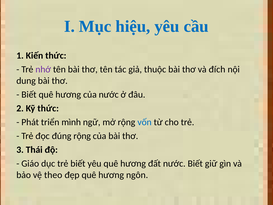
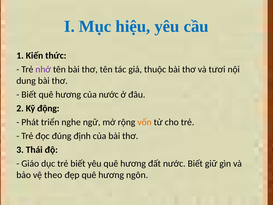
đích: đích -> tươi (217, 69)
Kỹ thức: thức -> động (48, 108)
mình: mình -> nghe (71, 122)
vốn colour: blue -> orange (145, 122)
đúng rộng: rộng -> định (82, 136)
